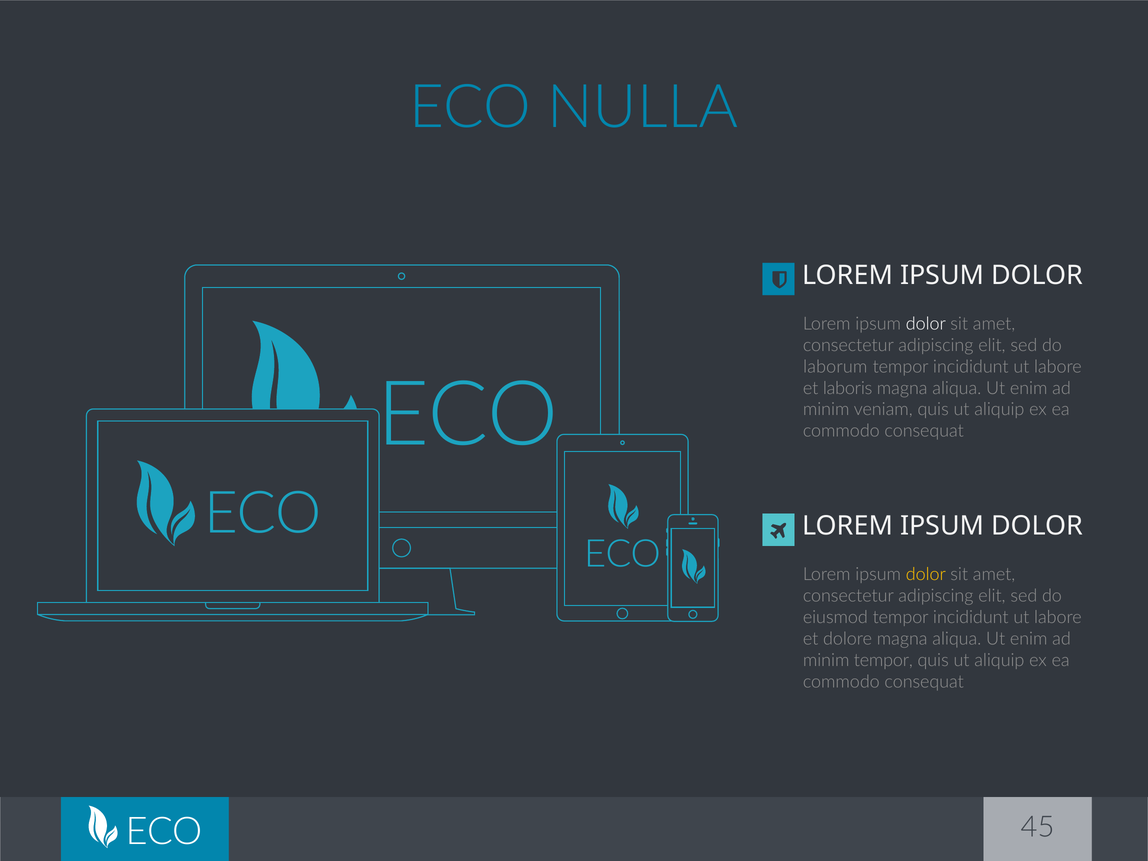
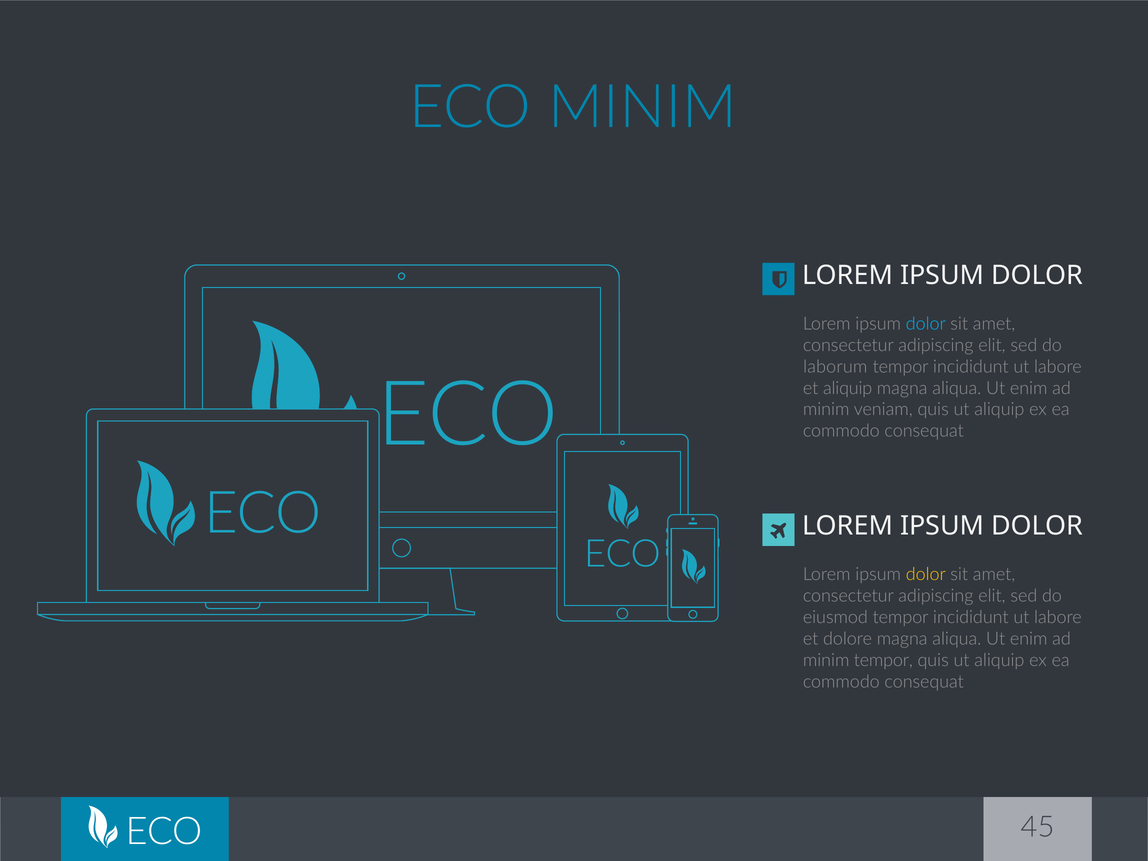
ECO NULLA: NULLA -> MINIM (642, 108)
dolor colour: white -> light blue (926, 324)
et laboris: laboris -> aliquip (848, 388)
